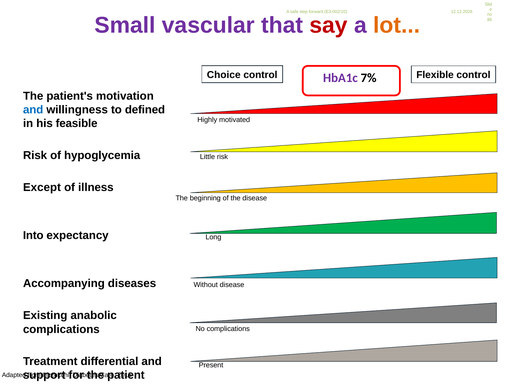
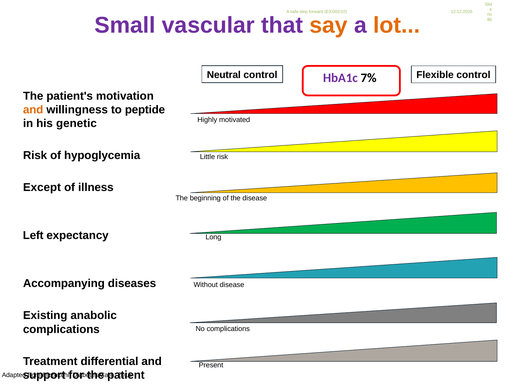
say colour: red -> orange (329, 25)
Choice: Choice -> Neutral (224, 75)
and colour: blue -> orange (33, 110)
defined: defined -> peptide (145, 110)
feasible: feasible -> genetic (76, 124)
Into: Into -> Left (33, 236)
